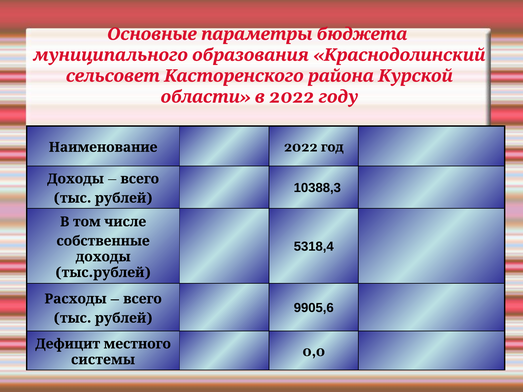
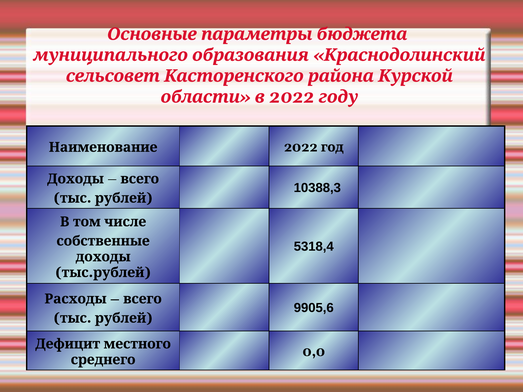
системы: системы -> среднего (103, 360)
